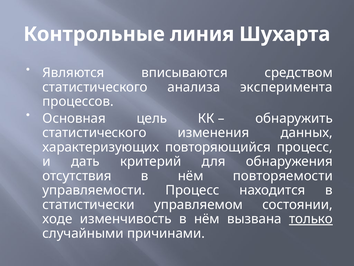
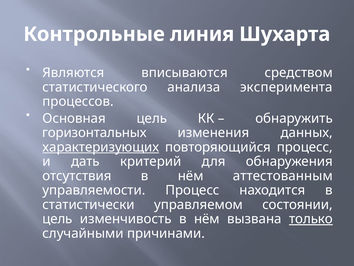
статистического: статистического -> горизонтальных (94, 132)
характеризующих underline: none -> present (101, 147)
повторяемости: повторяемости -> аттестованным (283, 176)
ходе: ходе -> цель (57, 219)
